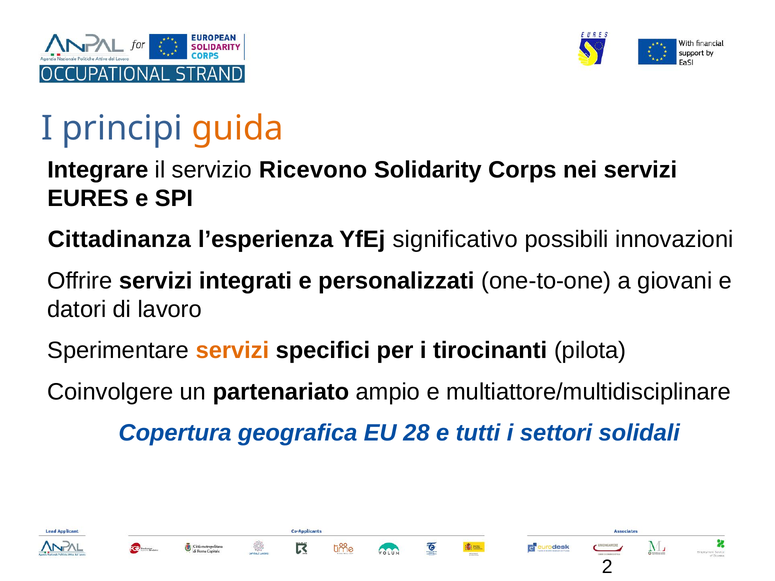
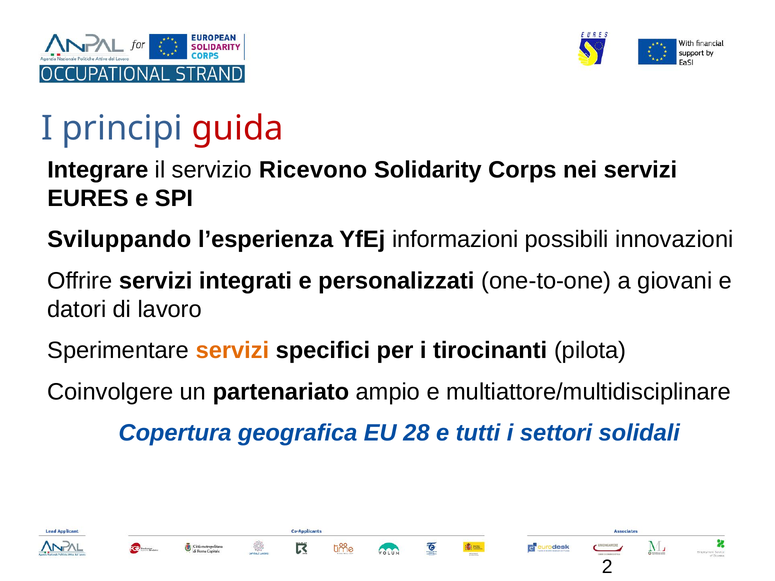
guida colour: orange -> red (238, 128)
Cittadinanza: Cittadinanza -> Sviluppando (119, 240)
significativo: significativo -> informazioni (455, 240)
